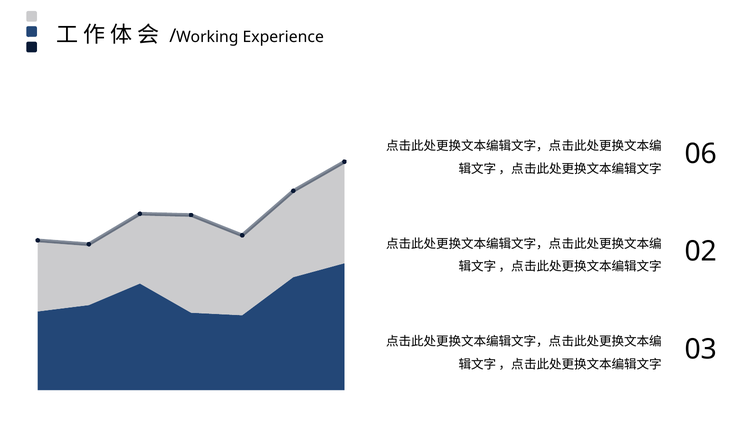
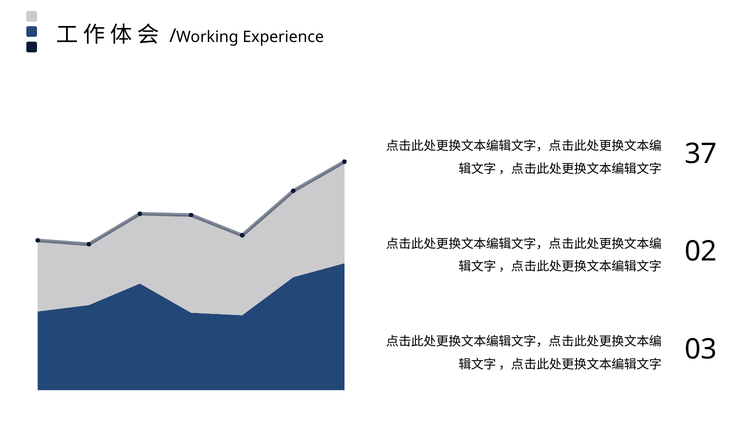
06: 06 -> 37 (701, 154)
